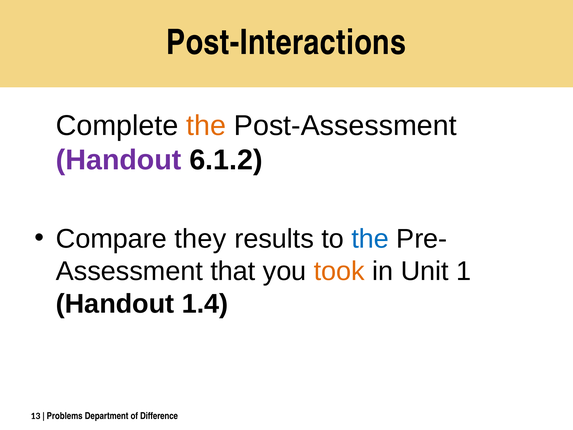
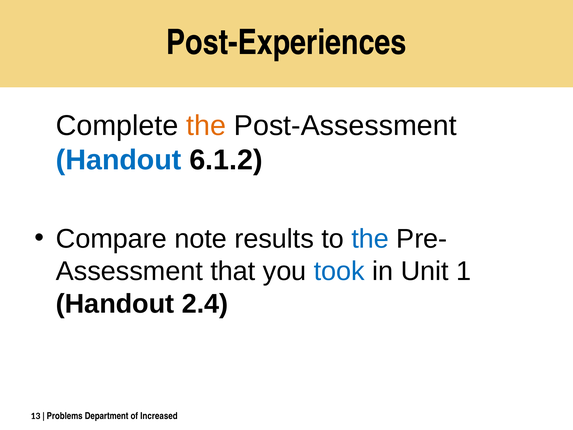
Post-Interactions: Post-Interactions -> Post-Experiences (286, 43)
Handout colour: purple -> blue (119, 160)
they: they -> note (201, 239)
took colour: orange -> blue (339, 271)
1.4: 1.4 -> 2.4 (205, 304)
Difference: Difference -> Increased (159, 416)
